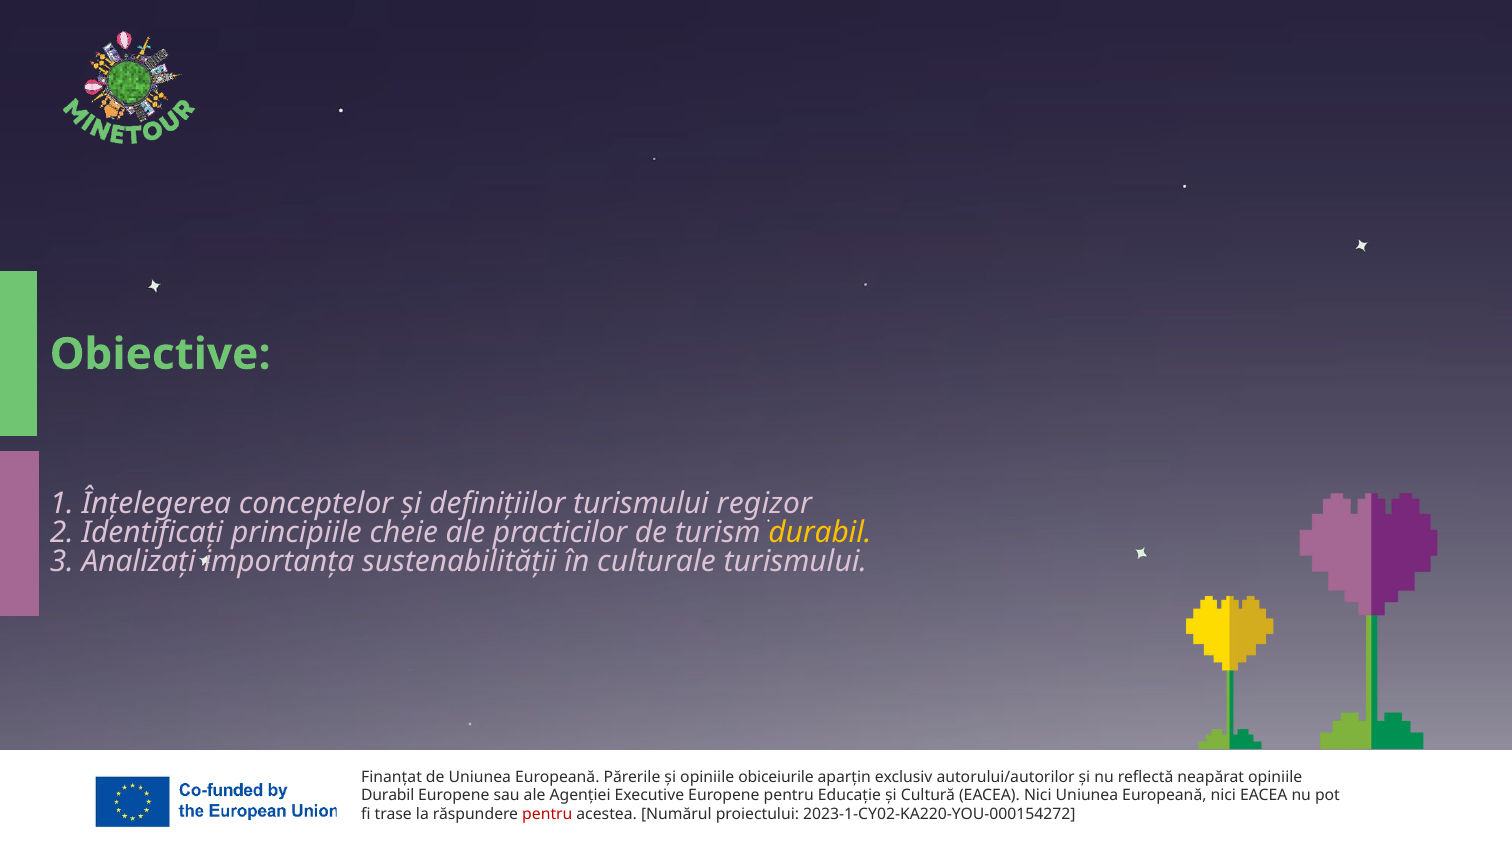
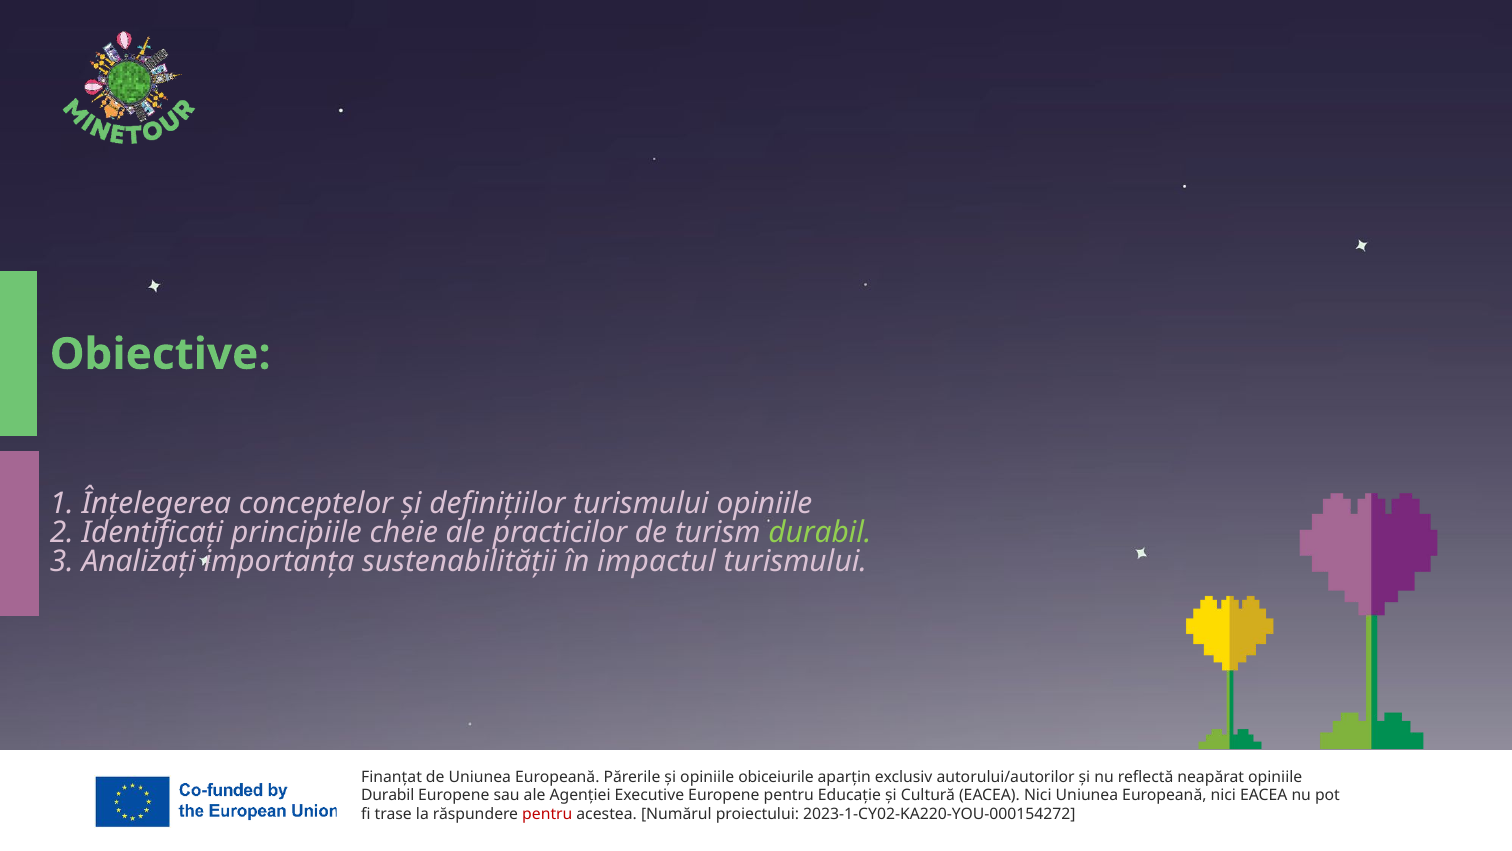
turismului regizor: regizor -> opiniile (765, 503)
durabil colour: yellow -> light green (820, 532)
culturale: culturale -> impactul (656, 561)
